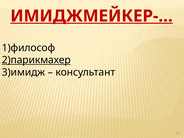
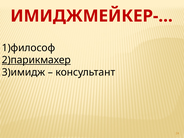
ИМИДЖМЕЙКЕР-… underline: present -> none (92, 16)
